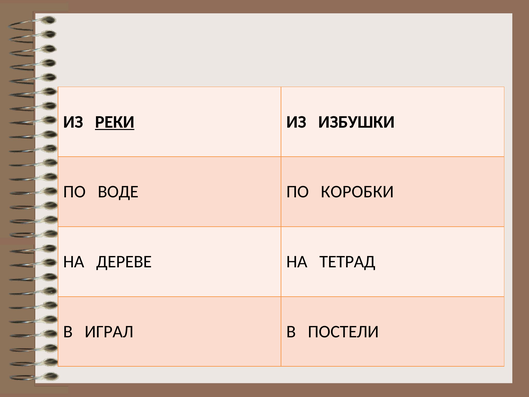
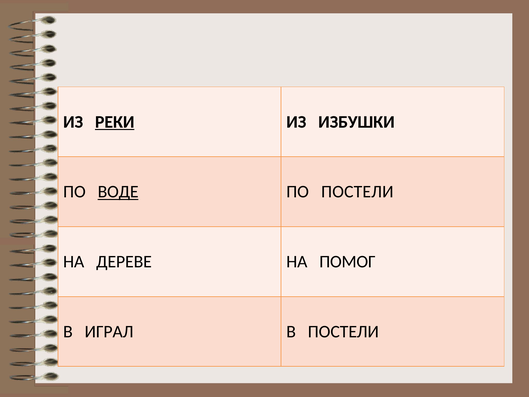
ВОДЕ underline: none -> present (118, 192)
ПО КОРОБКИ: КОРОБКИ -> ПОСТЕЛИ (357, 192)
ТЕТРАД: ТЕТРАД -> ПОМОГ (347, 262)
